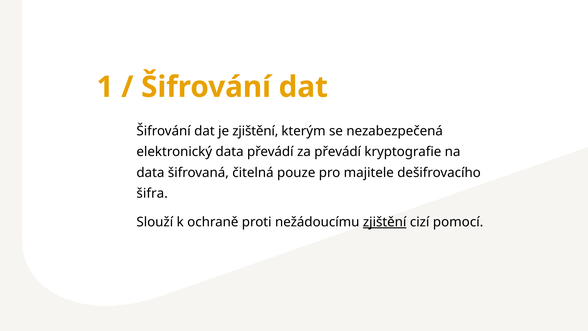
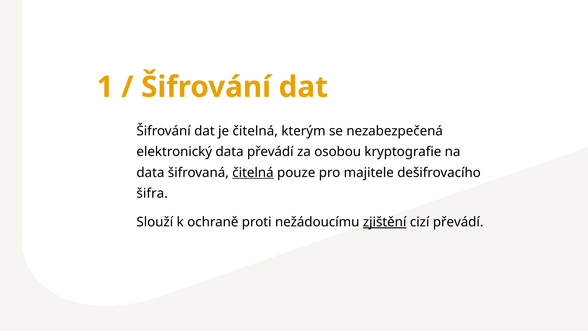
je zjištění: zjištění -> čitelná (255, 131)
za převádí: převádí -> osobou (338, 152)
čitelná underline: none -> present (253, 173)
cizí pomocí: pomocí -> převádí (458, 222)
